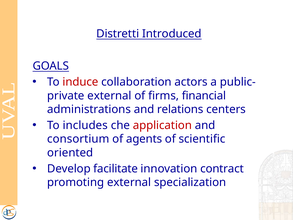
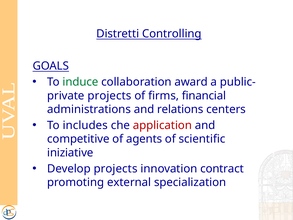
Introduced: Introduced -> Controlling (172, 34)
induce colour: red -> green (80, 82)
actors: actors -> award (191, 82)
external: external -> projects (109, 96)
consortium: consortium -> competitive (78, 139)
oriented: oriented -> iniziative (70, 153)
Develop facilitate: facilitate -> projects (116, 169)
